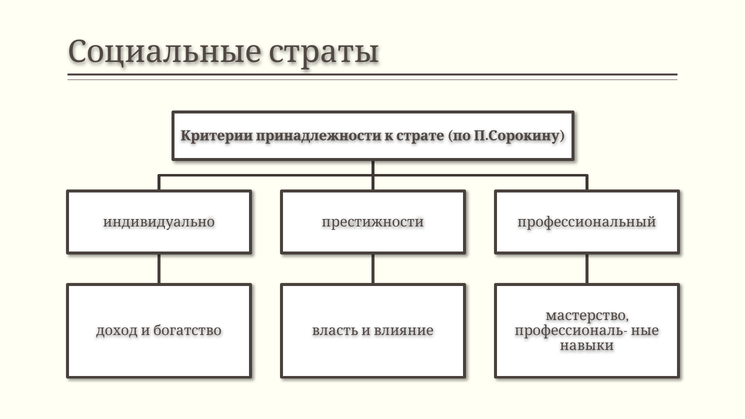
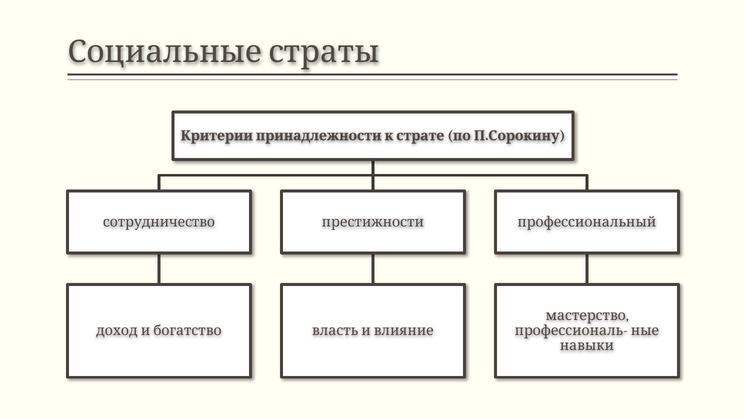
индивидуально: индивидуально -> сотрудничество (159, 222)
